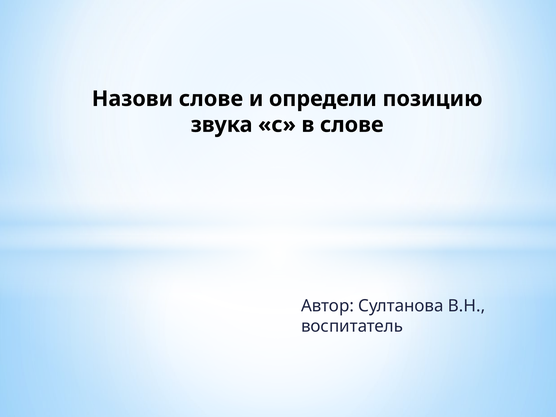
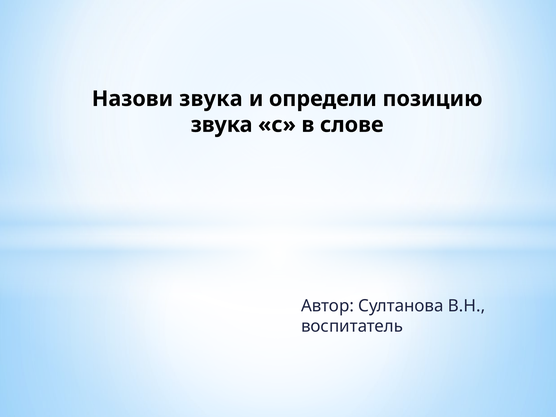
Назови слове: слове -> звука (211, 99)
